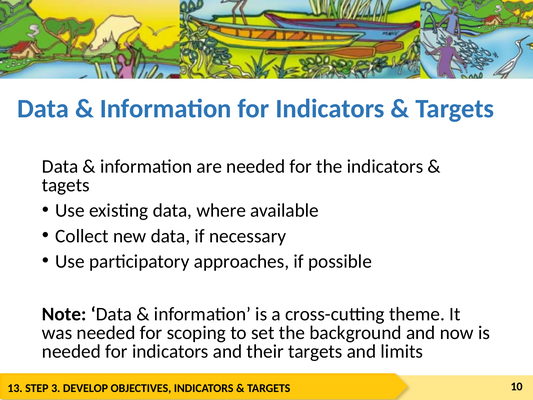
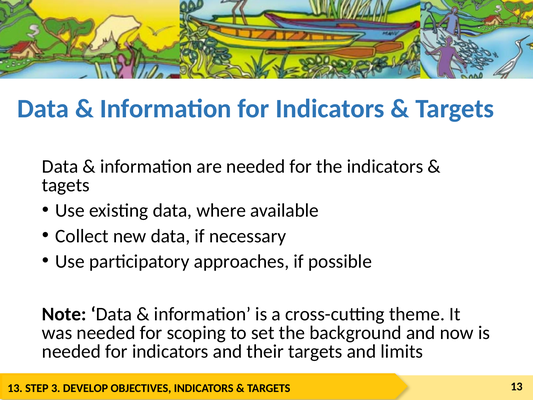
TARGETS 10: 10 -> 13 (517, 386)
